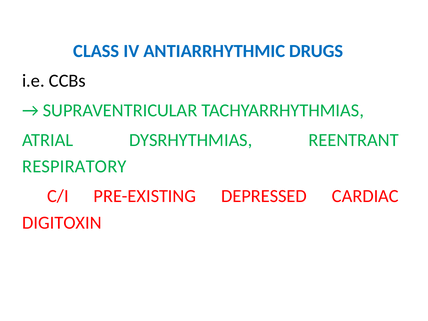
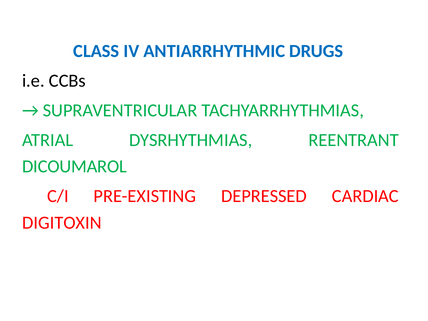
RESPIRATORY: RESPIRATORY -> DICOUMAROL (75, 167)
